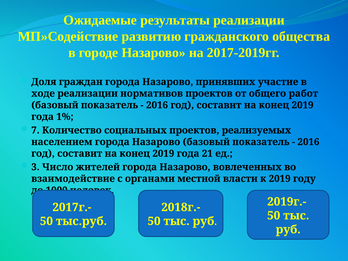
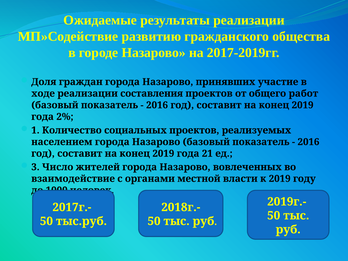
нормативов: нормативов -> составления (152, 93)
1%: 1% -> 2% (65, 117)
7: 7 -> 1 (35, 130)
